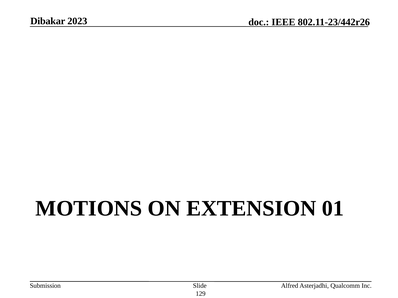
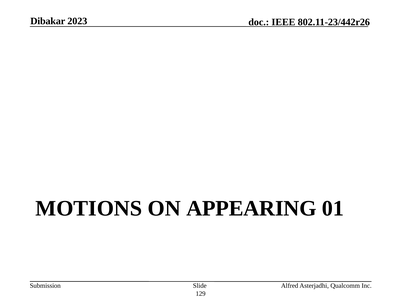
EXTENSION: EXTENSION -> APPEARING (251, 209)
